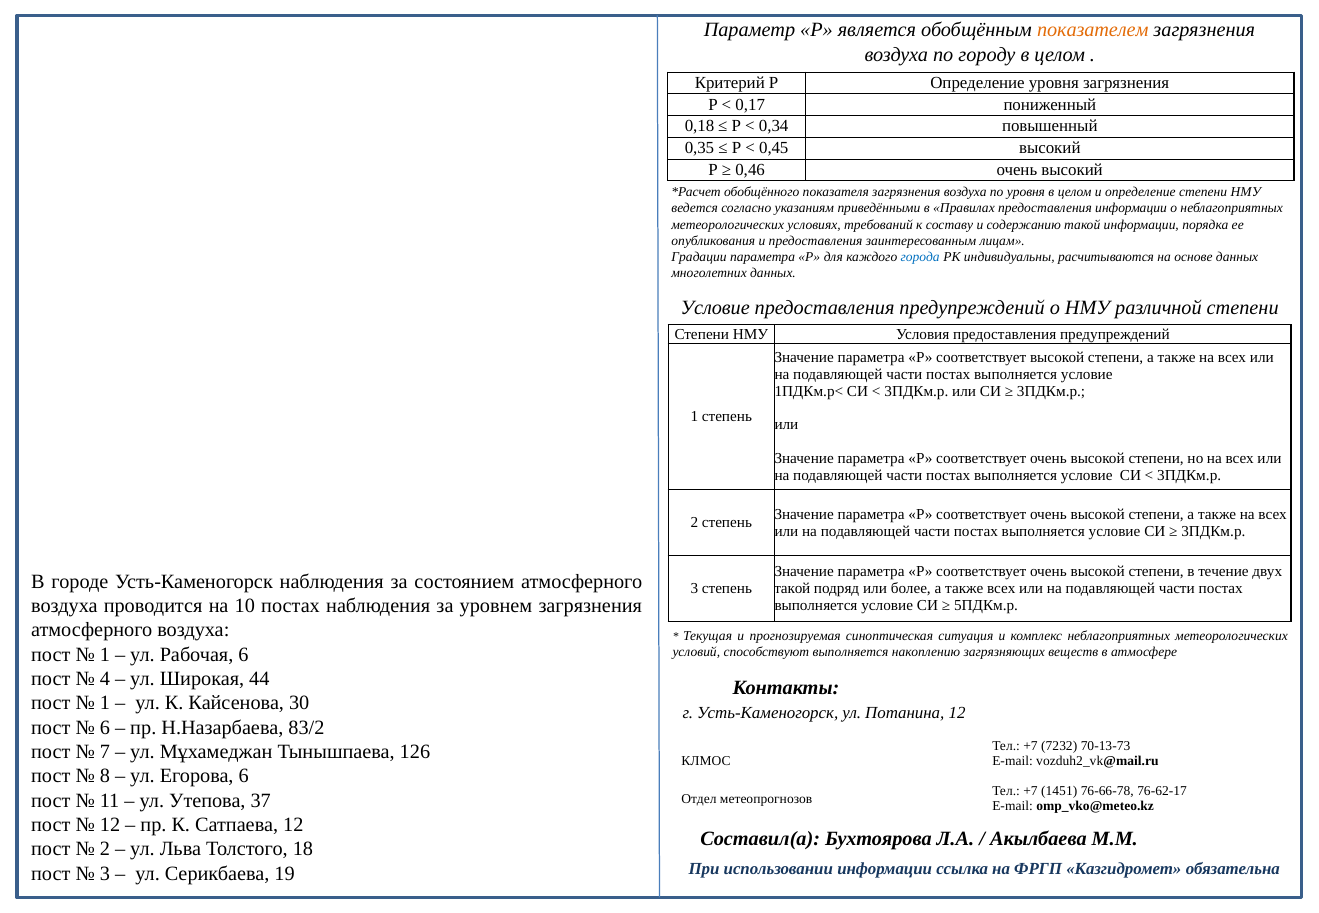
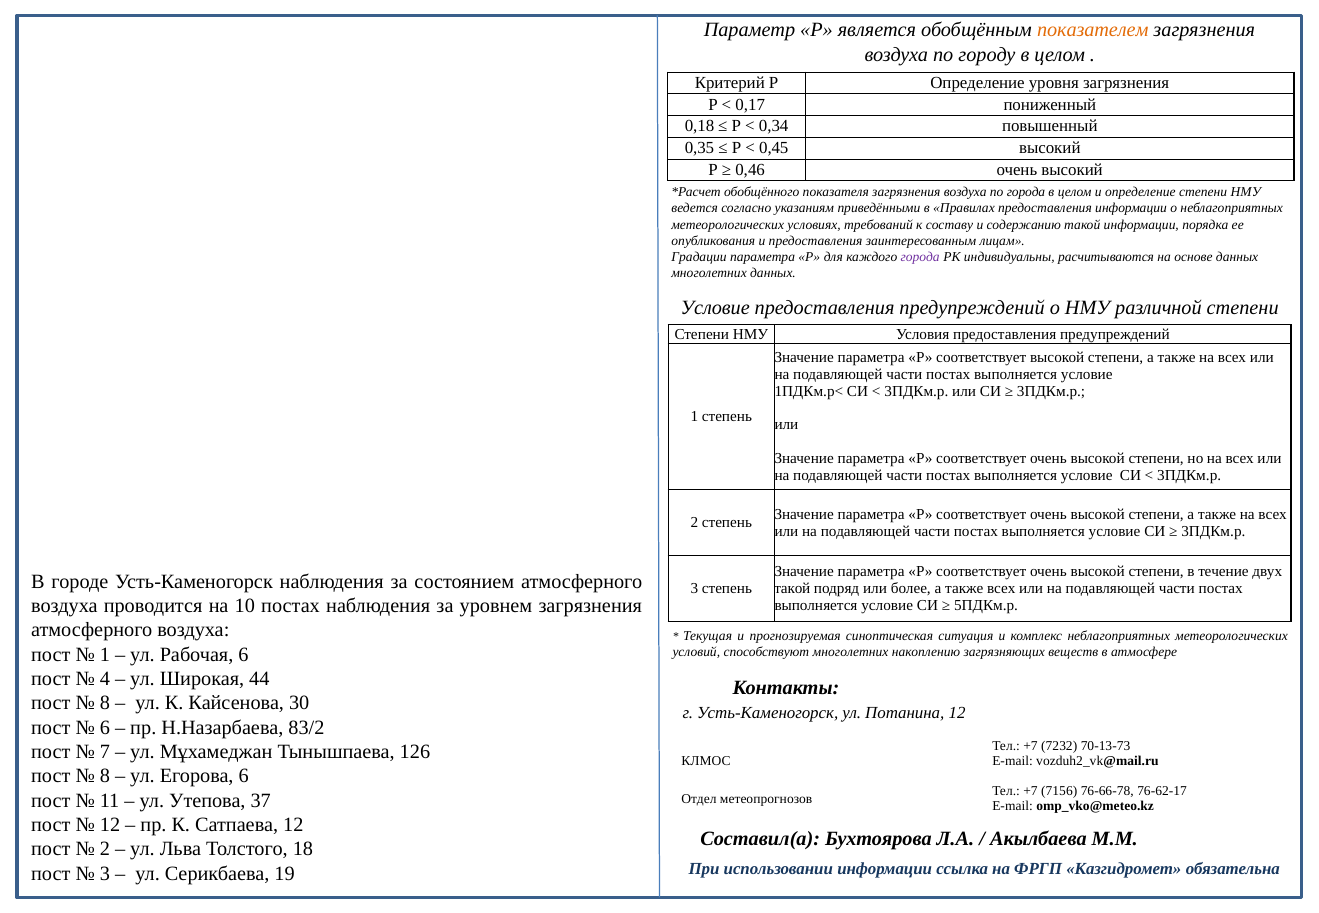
по уровня: уровня -> города (1026, 192)
города colour: blue -> purple (920, 257)
способствуют выполняется: выполняется -> многолетних (851, 652)
1: 1 -> 8 (105, 703)
1451: 1451 -> 7156 (1059, 791)
